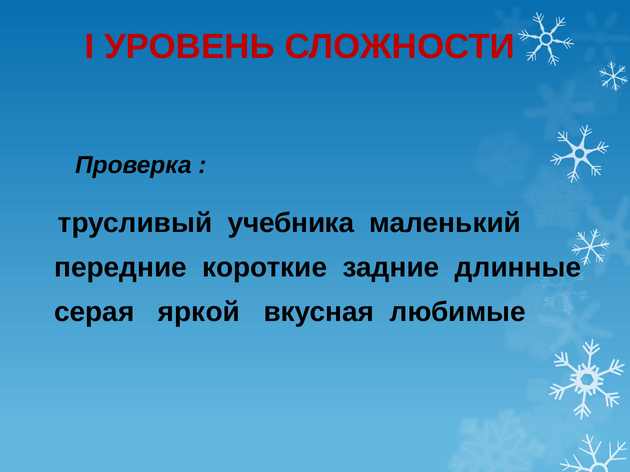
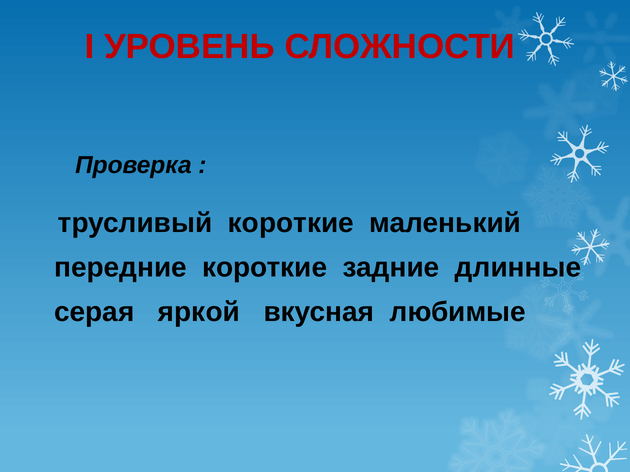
трусливый учебника: учебника -> короткие (291, 223)
